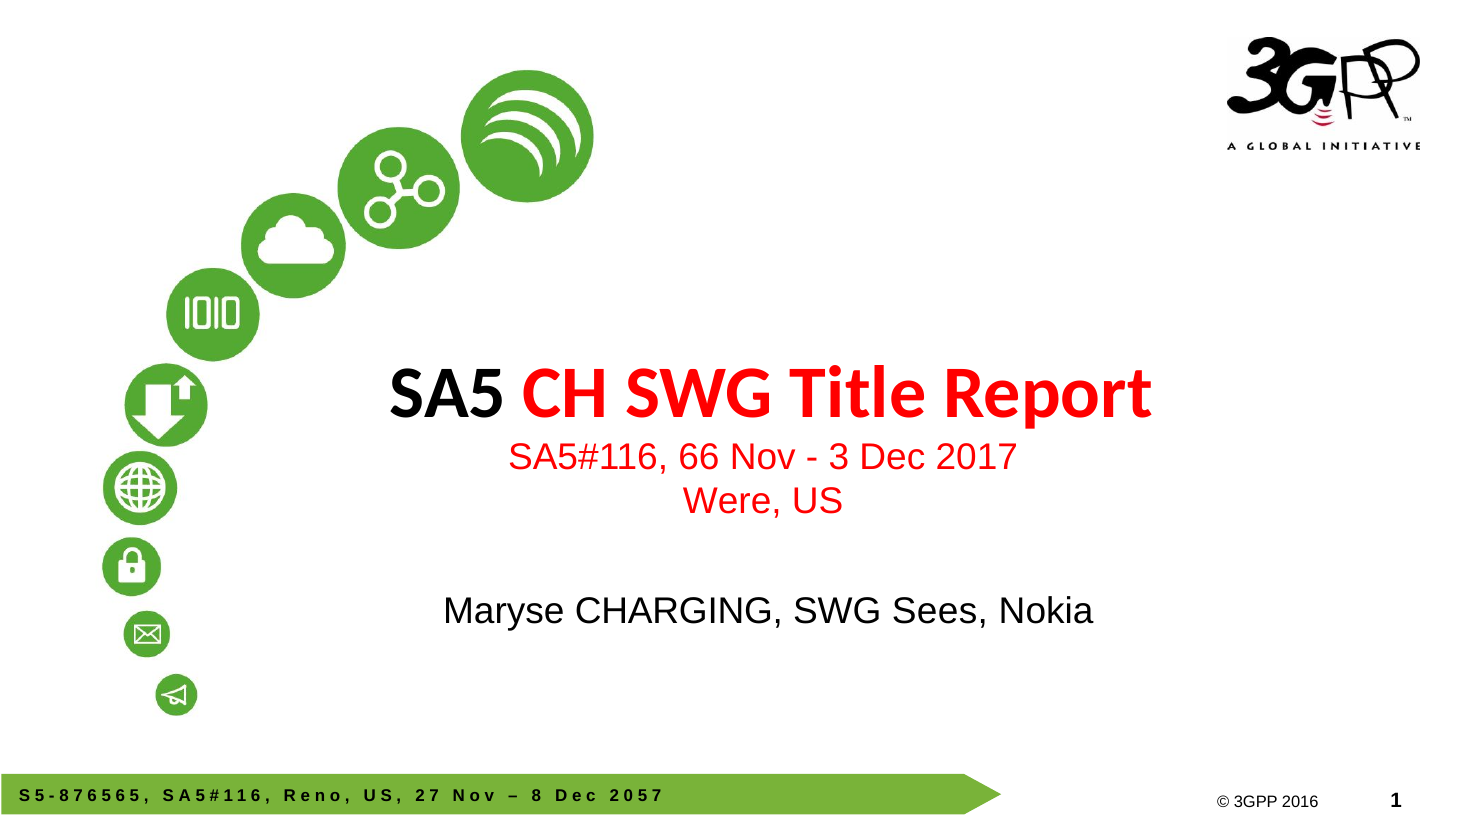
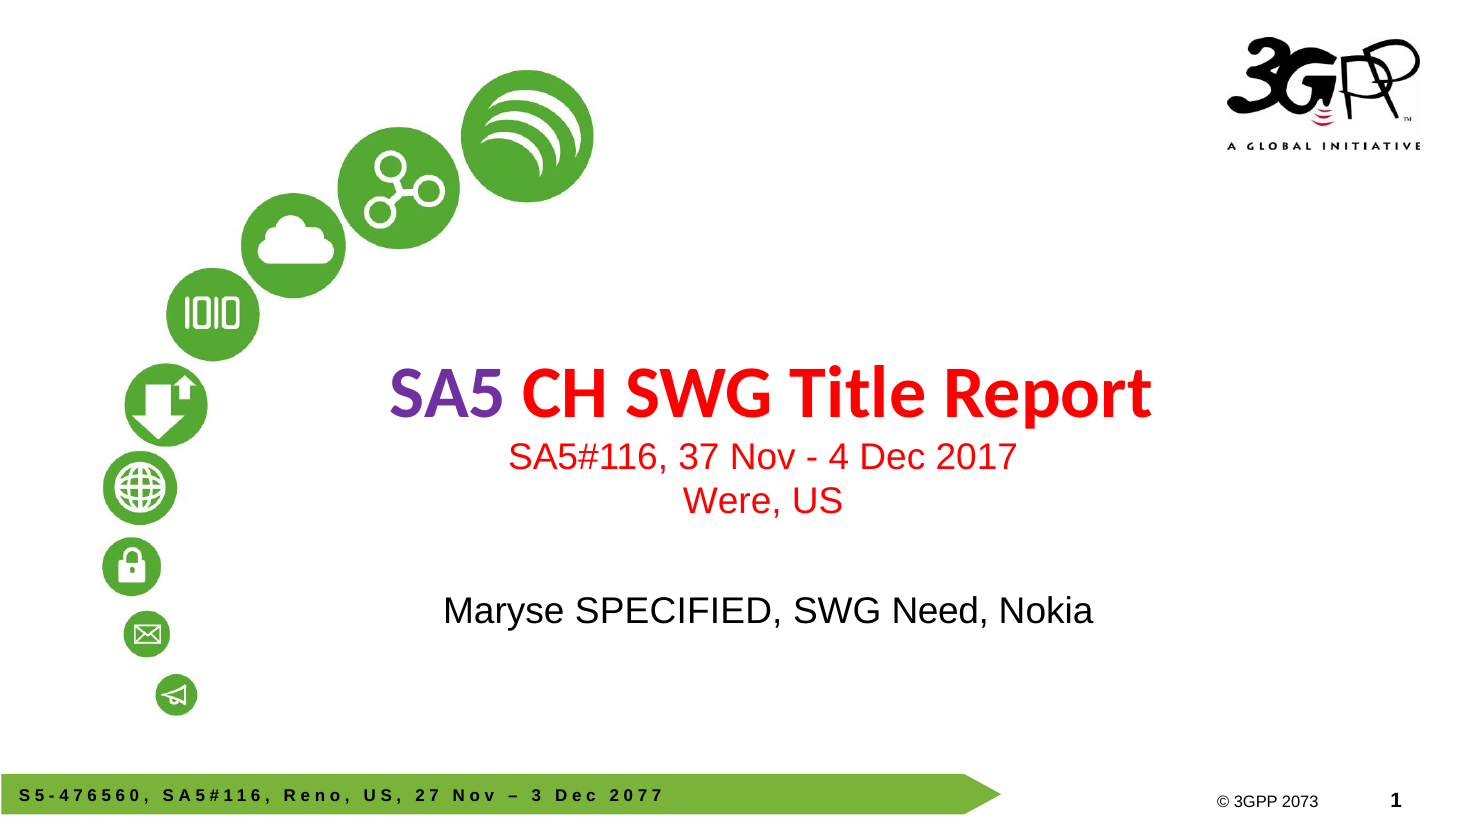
SA5 colour: black -> purple (448, 393)
66: 66 -> 37 (699, 457)
3: 3 -> 4 (839, 457)
CHARGING: CHARGING -> SPECIFIED (679, 611)
Sees: Sees -> Need (940, 611)
8: 8 -> 4 (64, 796)
5: 5 -> 0 (134, 796)
8: 8 -> 3 (536, 796)
5: 5 -> 7 (643, 796)
2016: 2016 -> 2073 (1300, 802)
